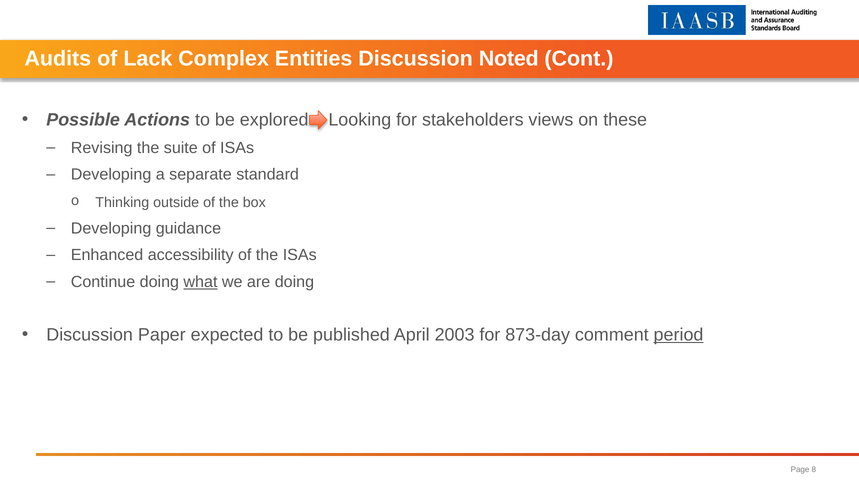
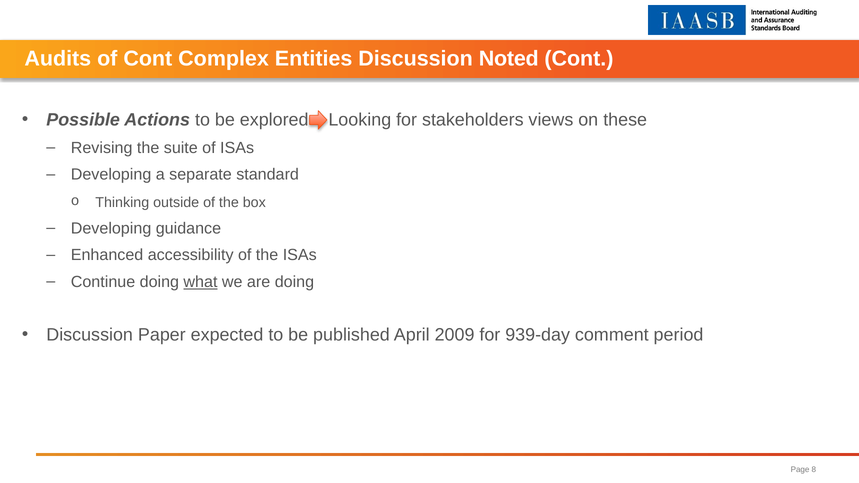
of Lack: Lack -> Cont (148, 58)
2003: 2003 -> 2009 (455, 335)
873-day: 873-day -> 939-day (538, 335)
period underline: present -> none (679, 335)
